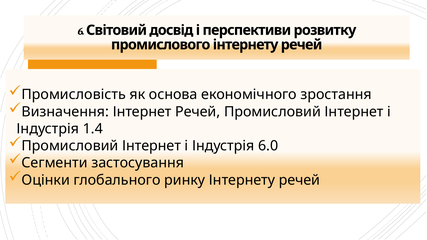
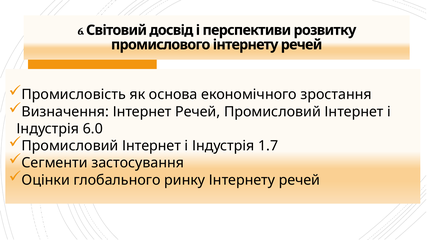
1.4: 1.4 -> 6.0 (93, 129)
6.0: 6.0 -> 1.7 (268, 146)
